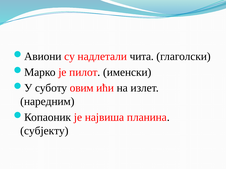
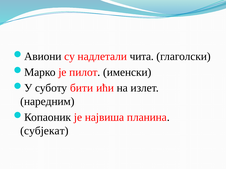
овим: овим -> бити (82, 88)
субјекту: субјекту -> субјекат (44, 131)
